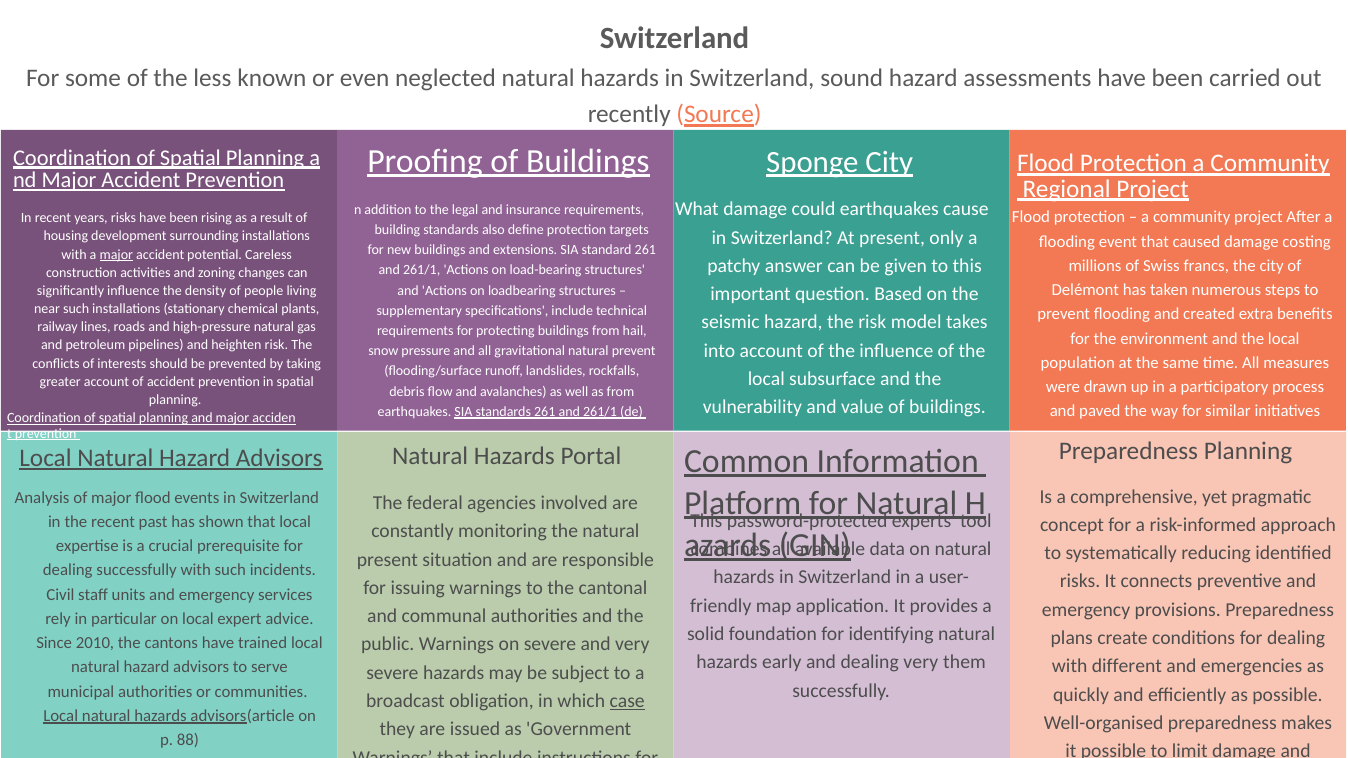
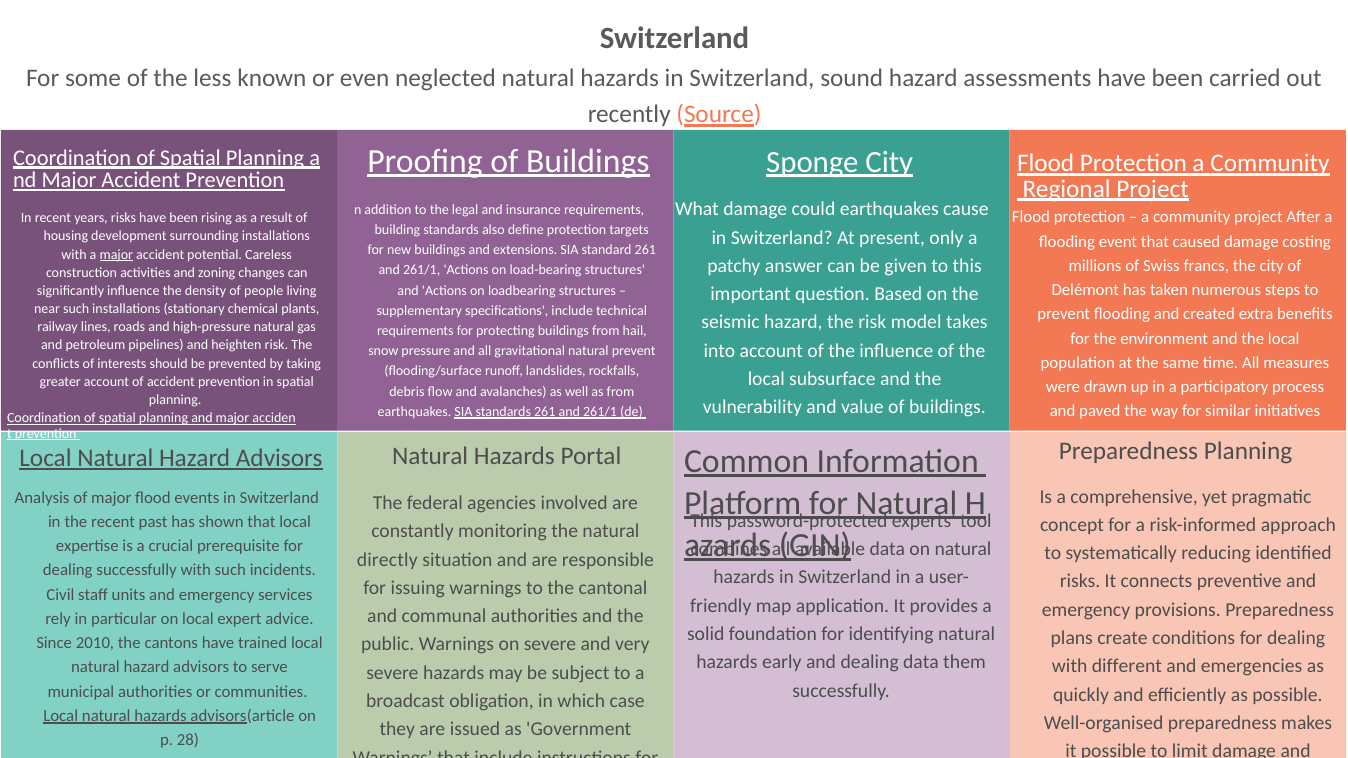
present: present -> directly (387, 560)
dealing very: very -> data (921, 663)
case underline: present -> none (627, 701)
88: 88 -> 28 (188, 741)
